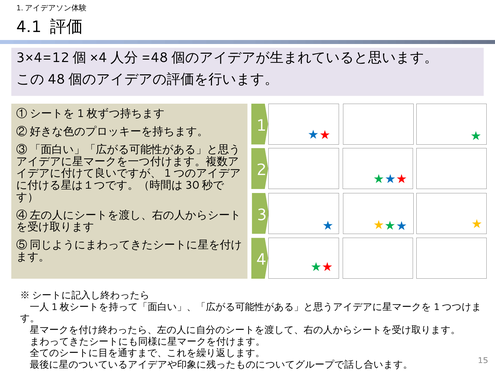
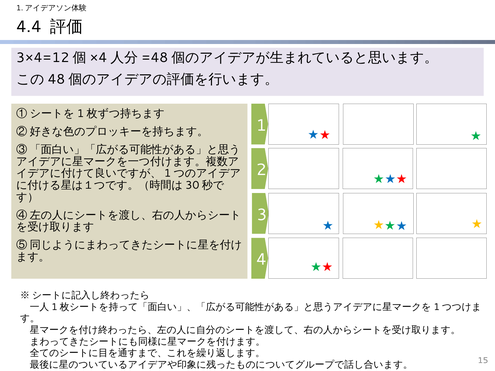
4.1: 4.1 -> 4.4 (29, 27)
